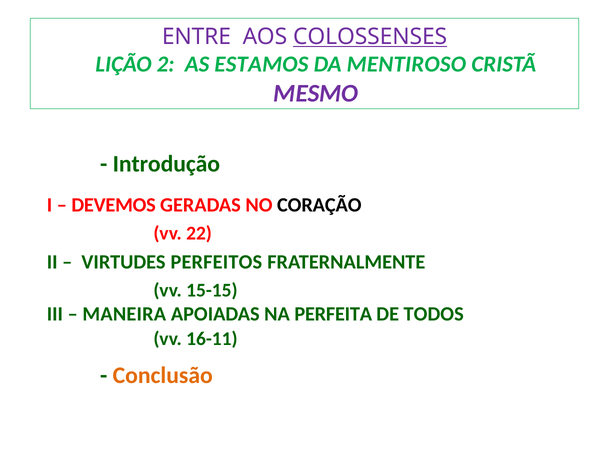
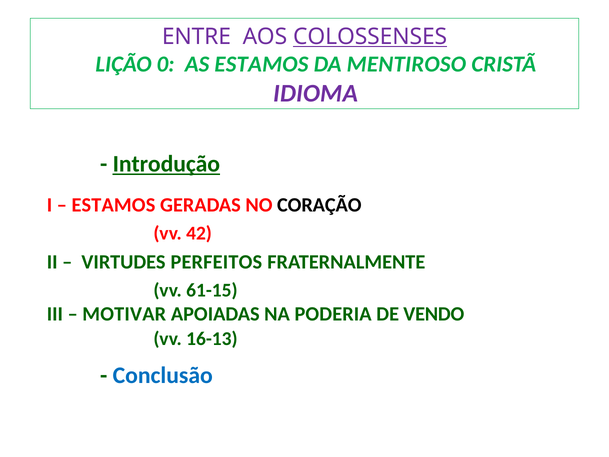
2: 2 -> 0 (166, 64)
MESMO: MESMO -> IDIOMA (316, 93)
Introdução underline: none -> present (166, 164)
DEVEMOS: DEVEMOS -> ESTAMOS (113, 205)
22: 22 -> 42 (199, 233)
15-15: 15-15 -> 61-15 (212, 290)
MANEIRA: MANEIRA -> MOTIVAR (124, 314)
PERFEITA: PERFEITA -> PODERIA (333, 314)
TODOS: TODOS -> VENDO (434, 314)
16-11: 16-11 -> 16-13 (212, 338)
Conclusão colour: orange -> blue (163, 375)
